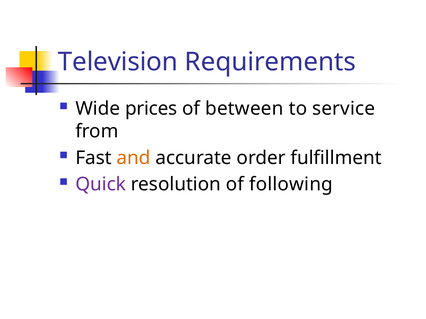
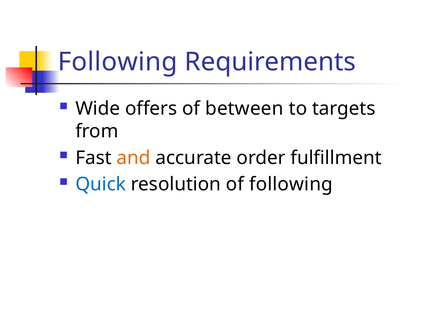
Television: Television -> Following (118, 62)
prices: prices -> offers (151, 109)
service: service -> targets (344, 109)
Quick colour: purple -> blue (101, 185)
